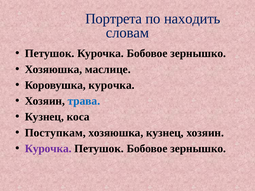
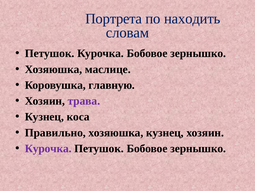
Коровушка курочка: курочка -> главную (112, 85)
трава colour: blue -> purple (84, 101)
Поступкам: Поступкам -> Правильно (55, 133)
